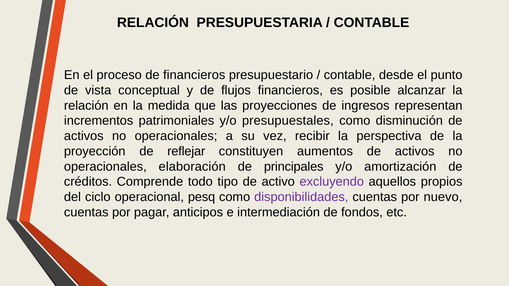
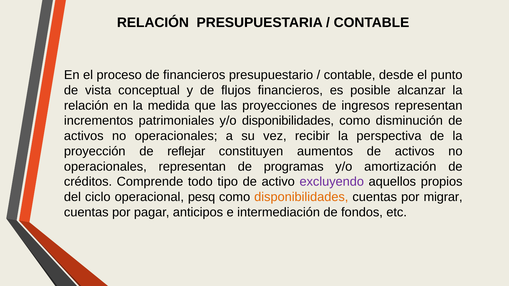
y/o presupuestales: presupuestales -> disponibilidades (288, 121)
operacionales elaboración: elaboración -> representan (192, 167)
principales: principales -> programas (294, 167)
disponibilidades colour: purple -> orange (301, 197)
nuevo: nuevo -> migrar (443, 197)
